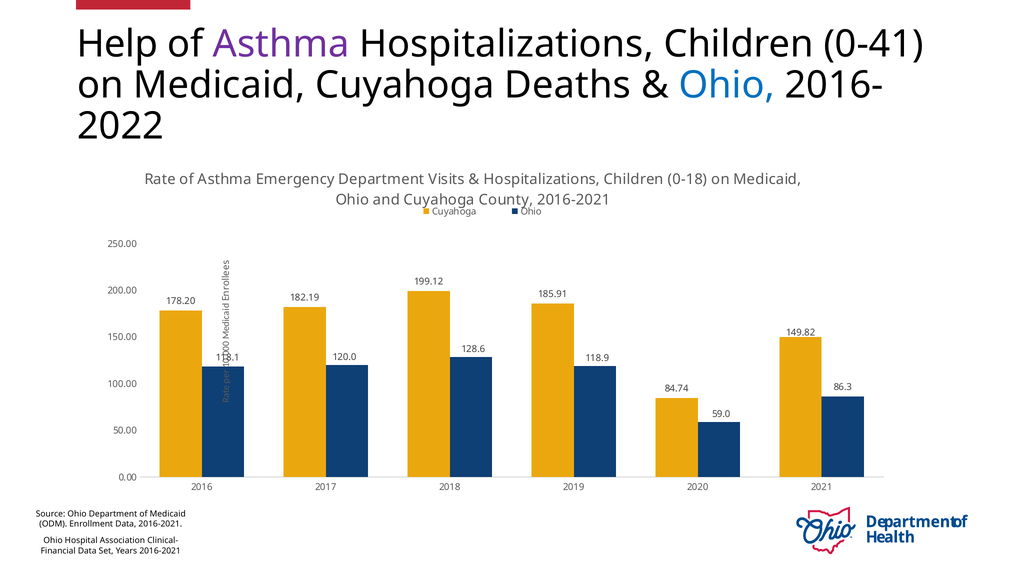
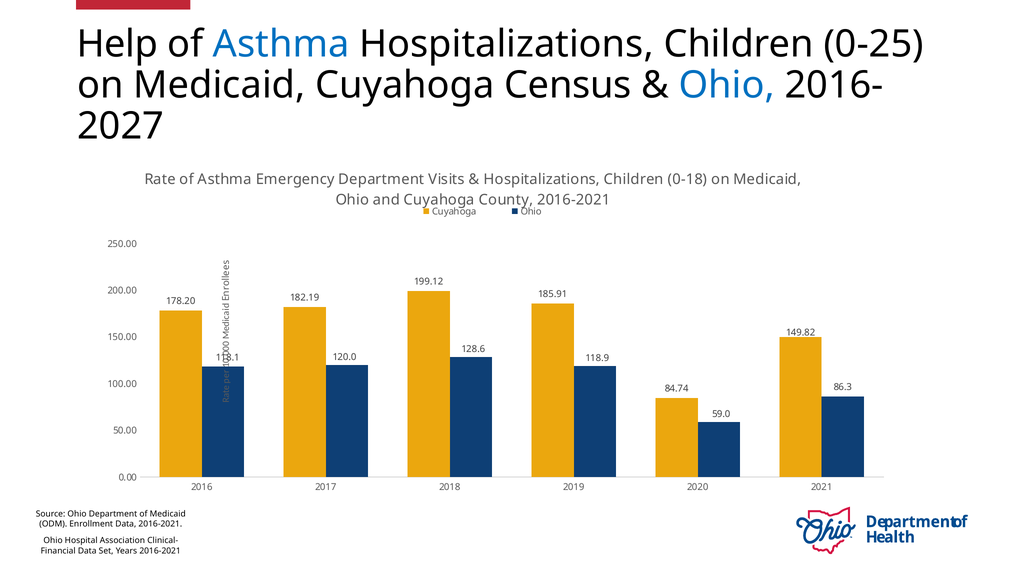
Asthma colour: purple -> blue (281, 44)
0-41: 0-41 -> 0-25 (874, 44)
Deaths: Deaths -> Census (568, 85)
2022: 2022 -> 2027 (121, 126)
